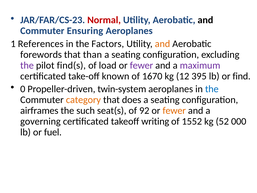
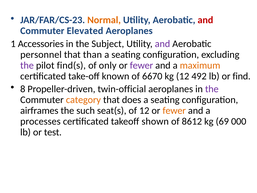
Normal colour: red -> orange (104, 20)
and colour: black -> red (205, 20)
Ensuring: Ensuring -> Elevated (85, 31)
References: References -> Accessories (41, 44)
Factors: Factors -> Subject (108, 44)
and colour: orange -> purple (162, 44)
forewords: forewords -> personnel (41, 54)
load: load -> only (108, 65)
maximum colour: purple -> orange (200, 65)
1670: 1670 -> 6670 (152, 76)
395: 395 -> 492 (199, 76)
0: 0 -> 8 (23, 89)
twin-system: twin-system -> twin-official (122, 89)
the colour: blue -> purple (212, 89)
of 92: 92 -> 12 (144, 111)
governing: governing -> processes (40, 121)
writing: writing -> shown (155, 121)
1552: 1552 -> 8612 (192, 121)
52: 52 -> 69 (222, 121)
fuel: fuel -> test (53, 132)
